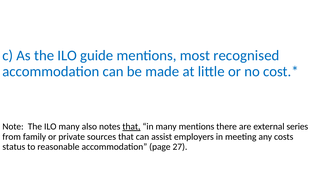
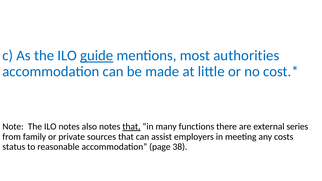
guide underline: none -> present (97, 56)
recognised: recognised -> authorities (246, 56)
ILO many: many -> notes (69, 127)
many mentions: mentions -> functions (196, 127)
27: 27 -> 38 (180, 147)
